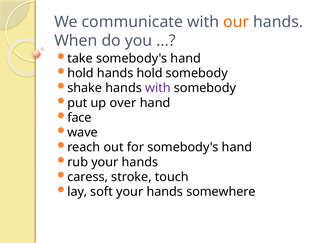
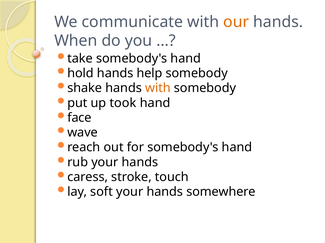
hands hold: hold -> help (150, 73)
with colour: purple -> orange (158, 88)
over: over -> took (123, 103)
